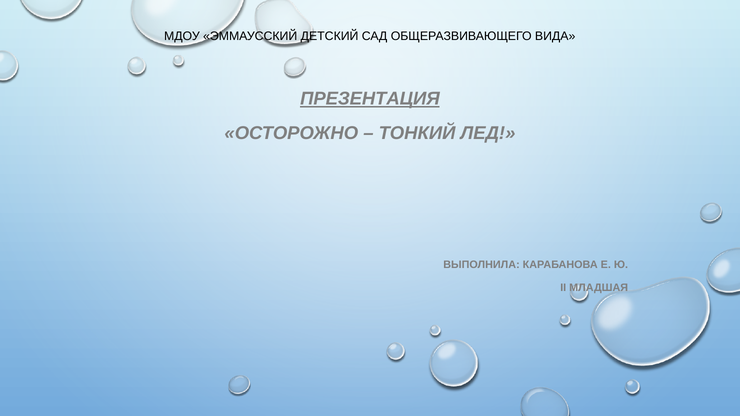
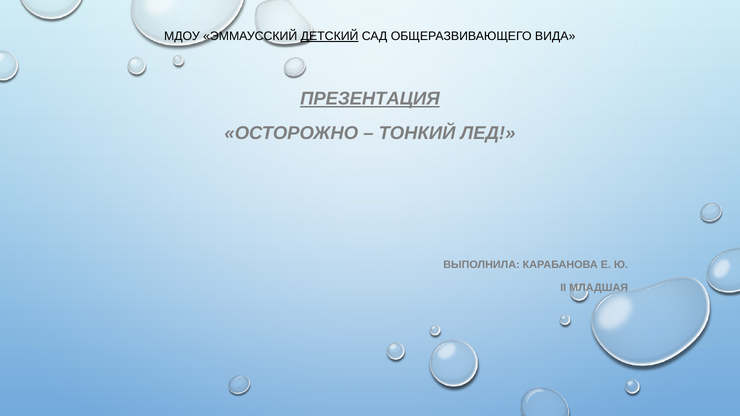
ДЕТСКИЙ underline: none -> present (330, 36)
